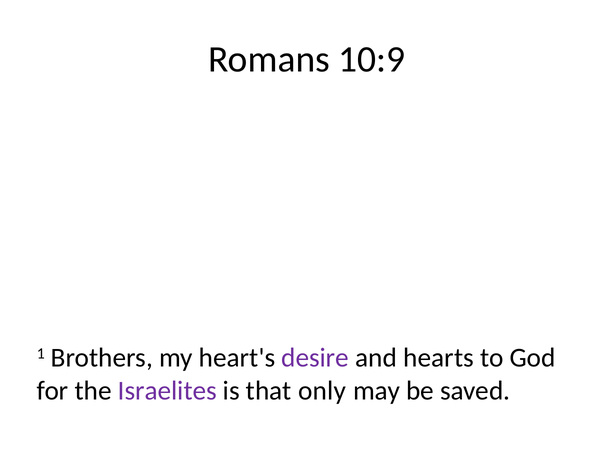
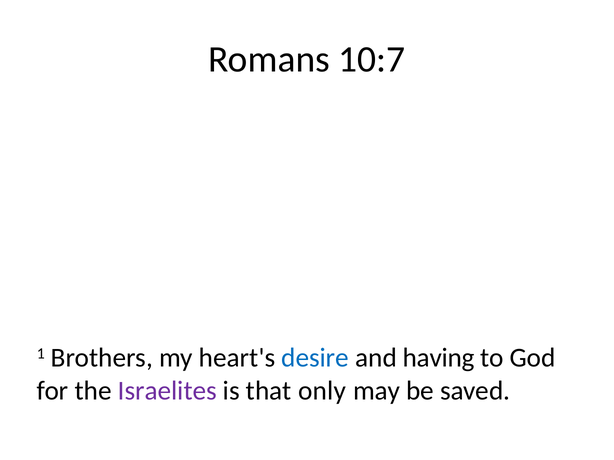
10:9: 10:9 -> 10:7 (372, 59)
desire colour: purple -> blue (315, 358)
hearts: hearts -> having (439, 358)
